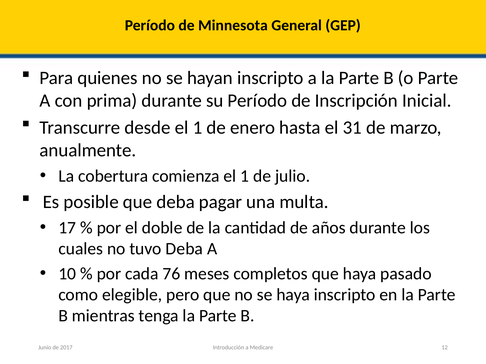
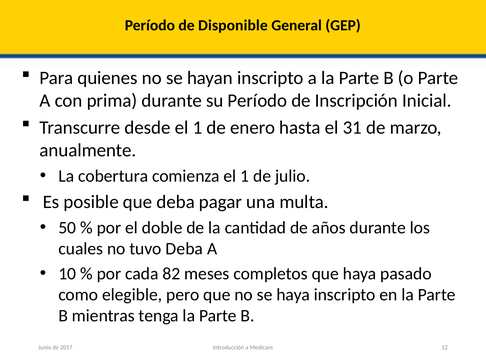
Minnesota: Minnesota -> Disponible (233, 25)
17: 17 -> 50 (67, 228)
76: 76 -> 82 (171, 274)
